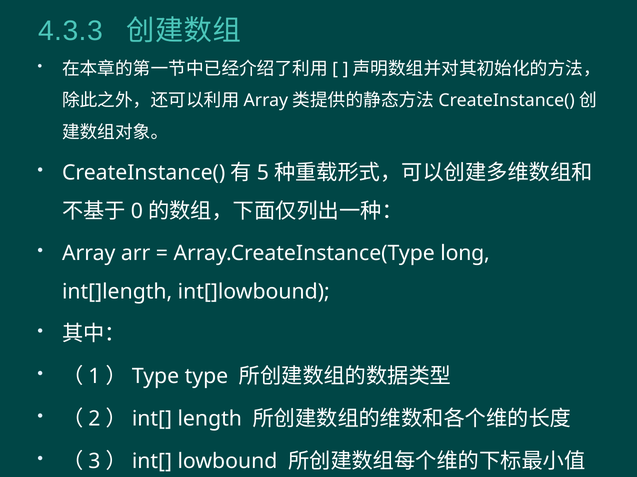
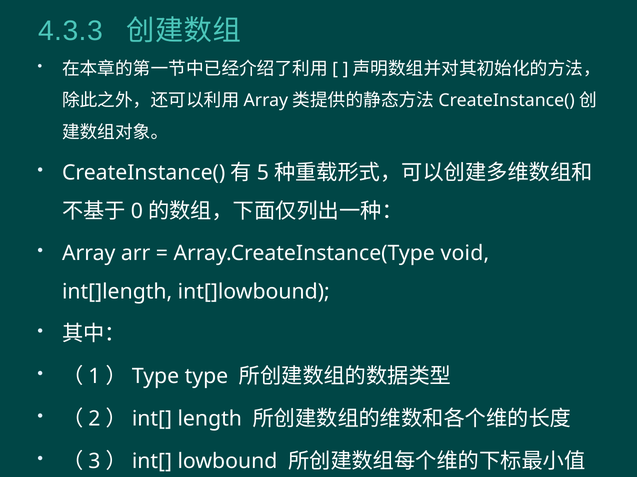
long: long -> void (465, 254)
